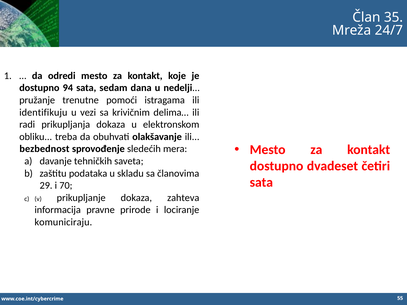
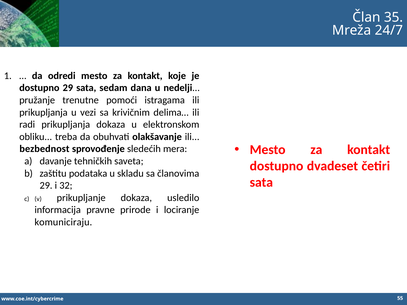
dostupno 94: 94 -> 29 (68, 88)
identifikuju: identifikuju -> prikupljanja (43, 112)
70: 70 -> 32 (66, 186)
zahteva: zahteva -> usledilo (183, 198)
